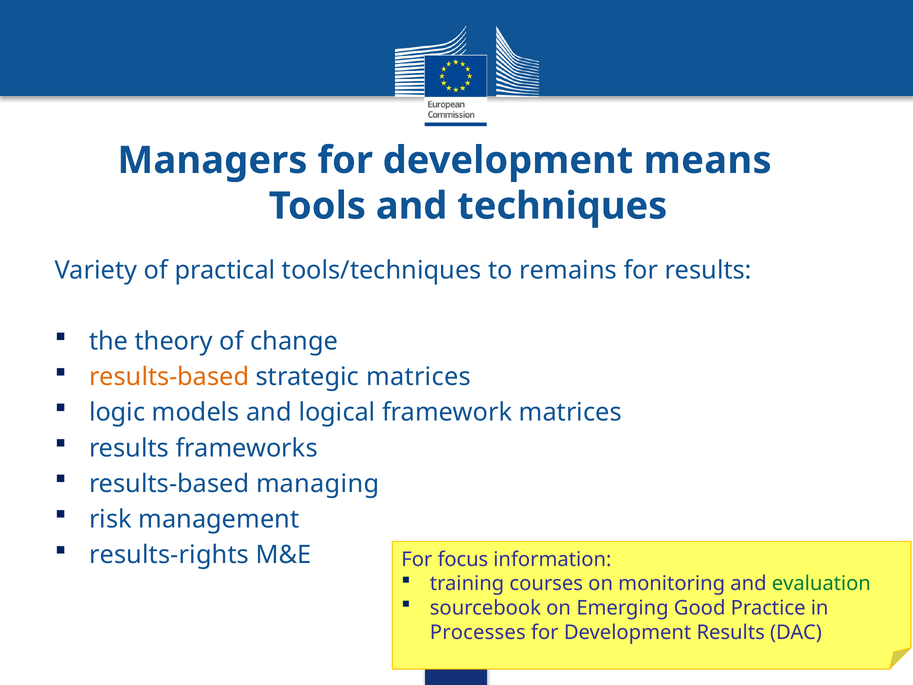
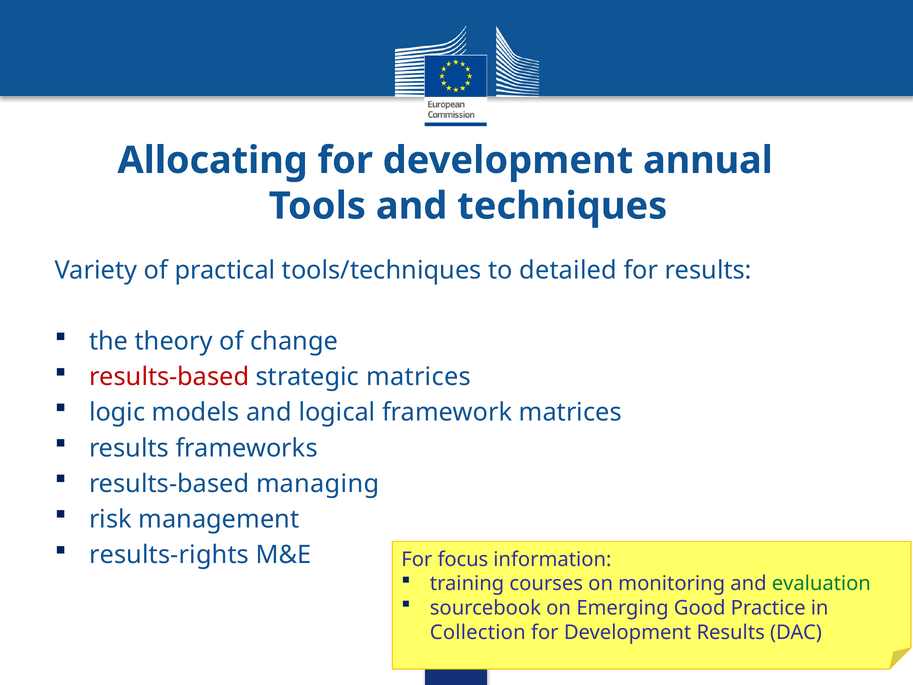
Managers: Managers -> Allocating (213, 160)
means: means -> annual (708, 160)
remains: remains -> detailed (568, 270)
results-based colour: orange -> red (169, 377)
Processes: Processes -> Collection (478, 632)
